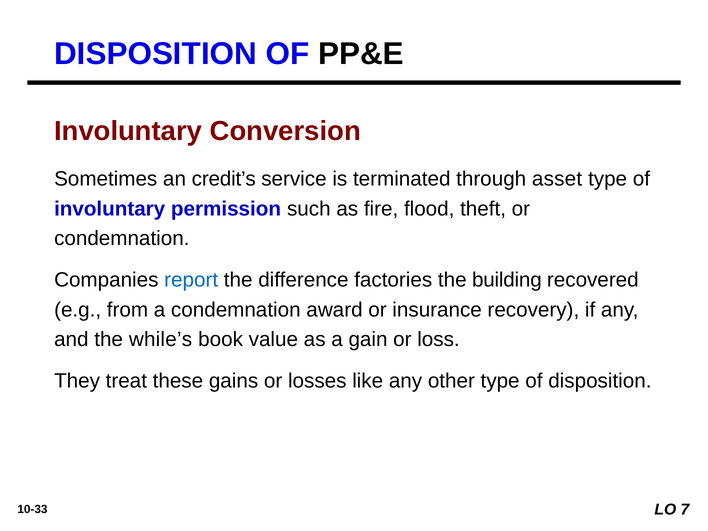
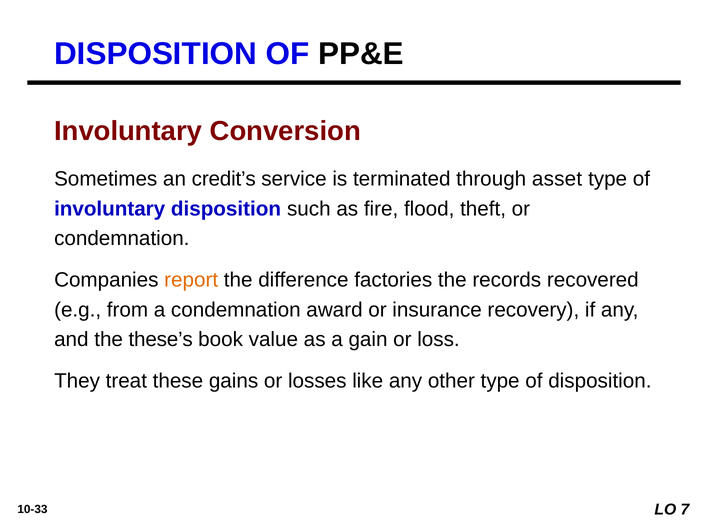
involuntary permission: permission -> disposition (226, 209)
report colour: blue -> orange (191, 280)
building: building -> records (507, 280)
while’s: while’s -> these’s (161, 339)
